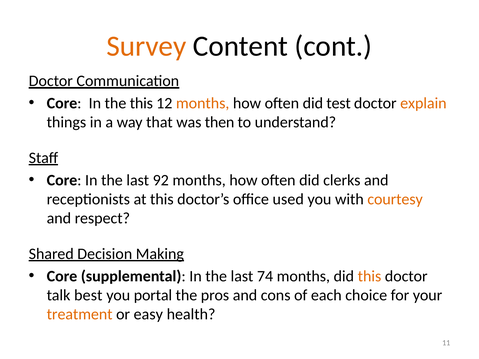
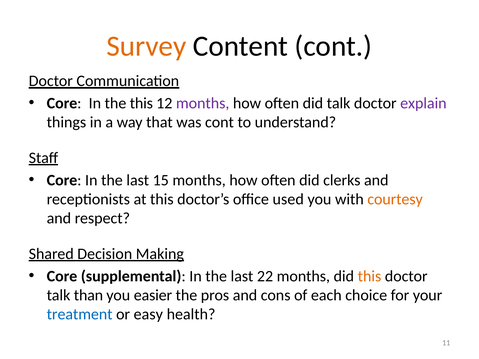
months colour: orange -> purple (203, 103)
did test: test -> talk (339, 103)
explain colour: orange -> purple (423, 103)
was then: then -> cont (219, 122)
92: 92 -> 15 (161, 180)
74: 74 -> 22 (265, 276)
best: best -> than (88, 295)
portal: portal -> easier (153, 295)
treatment colour: orange -> blue (80, 315)
